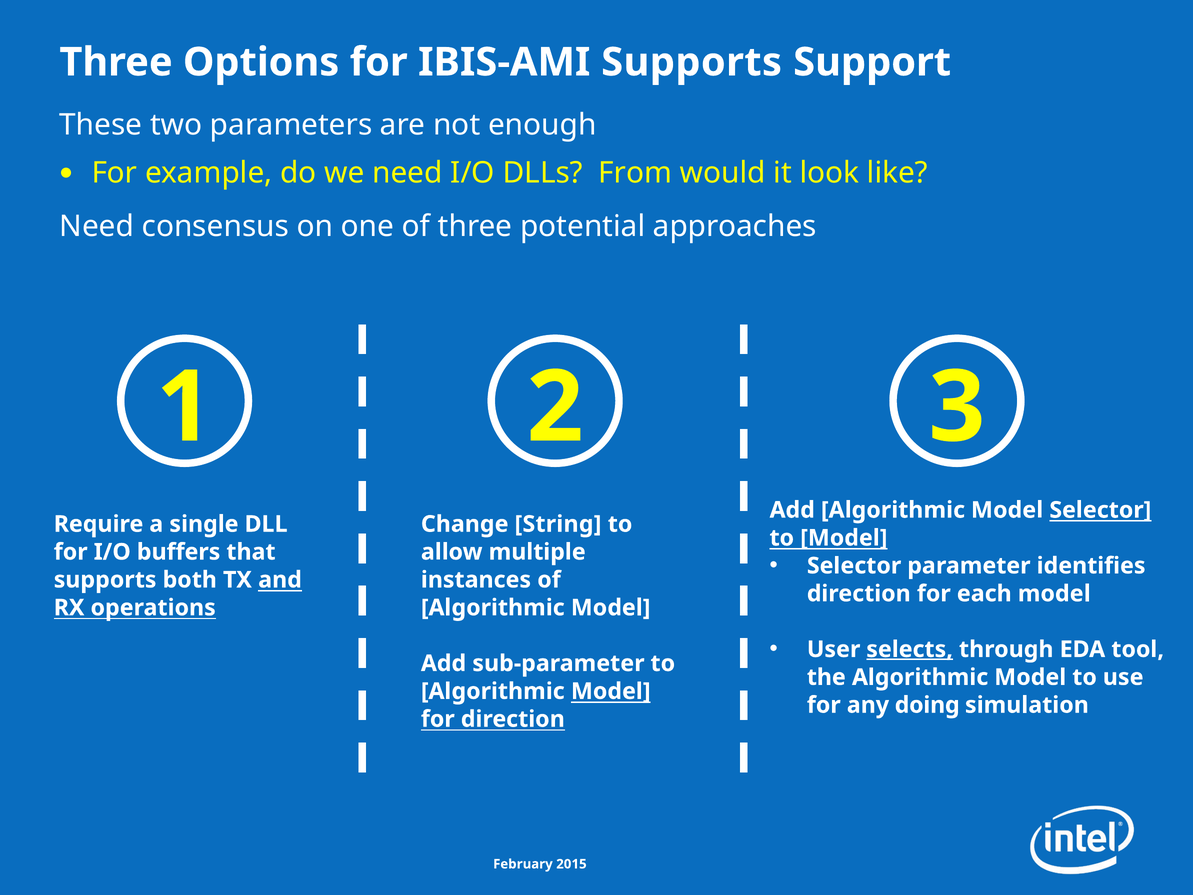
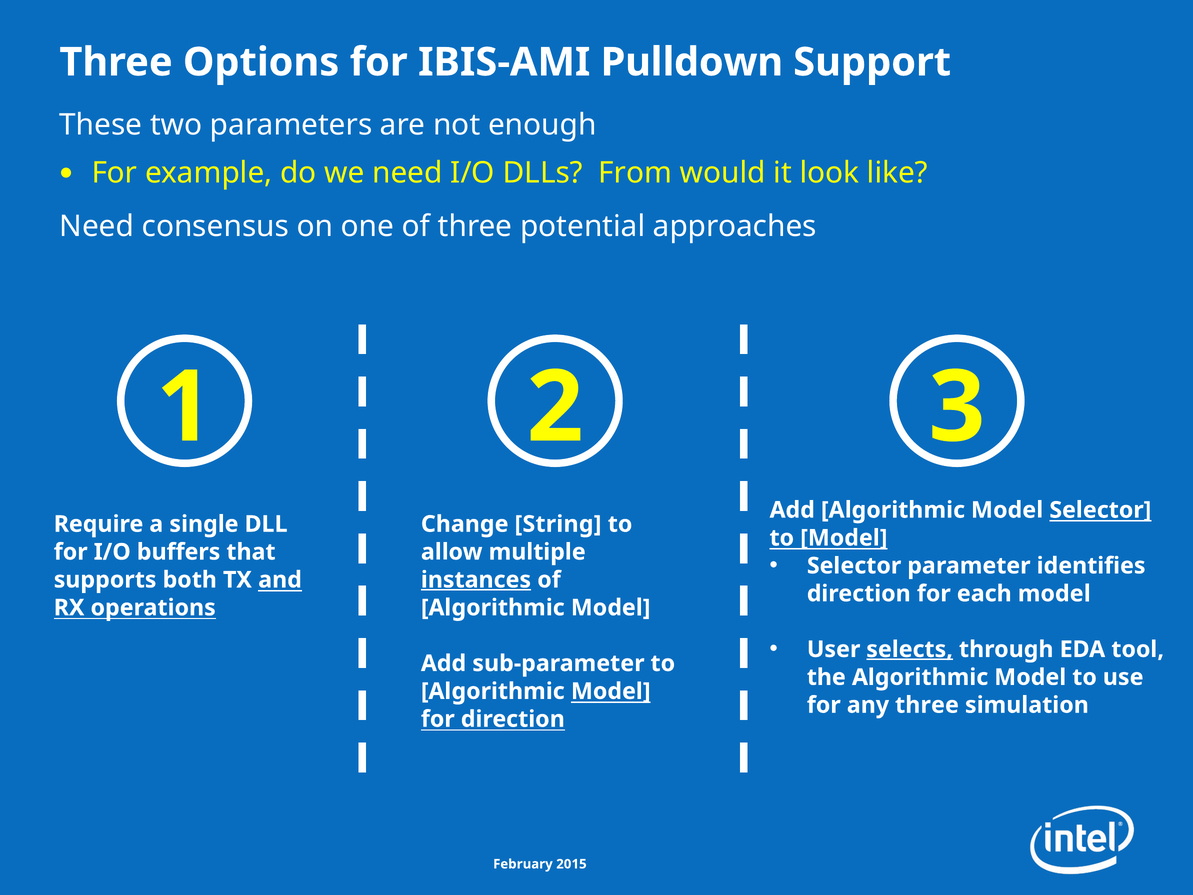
IBIS-AMI Supports: Supports -> Pulldown (692, 62)
instances underline: none -> present (476, 580)
any doing: doing -> three (927, 705)
